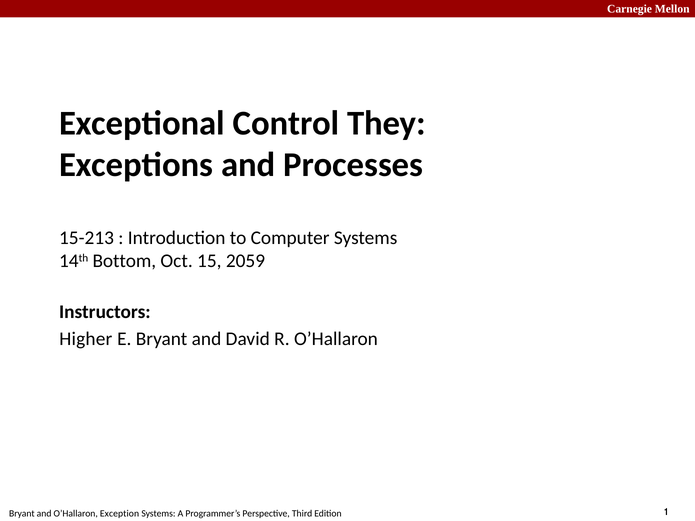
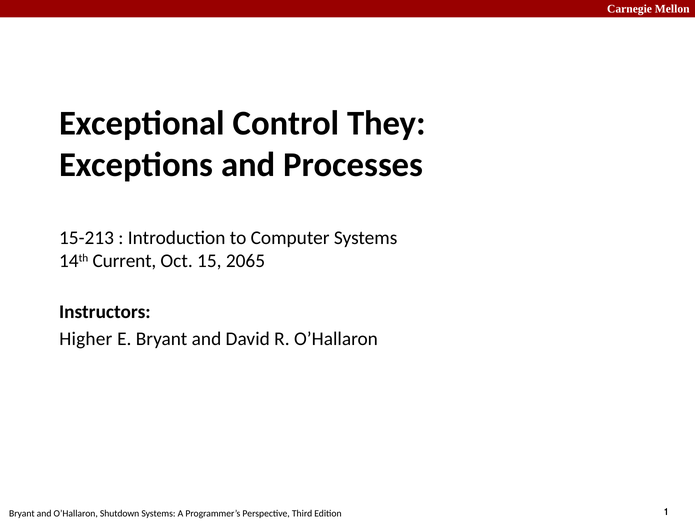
Bottom: Bottom -> Current (124, 261)
2059: 2059 -> 2065 (245, 261)
Exception: Exception -> Shutdown (120, 514)
